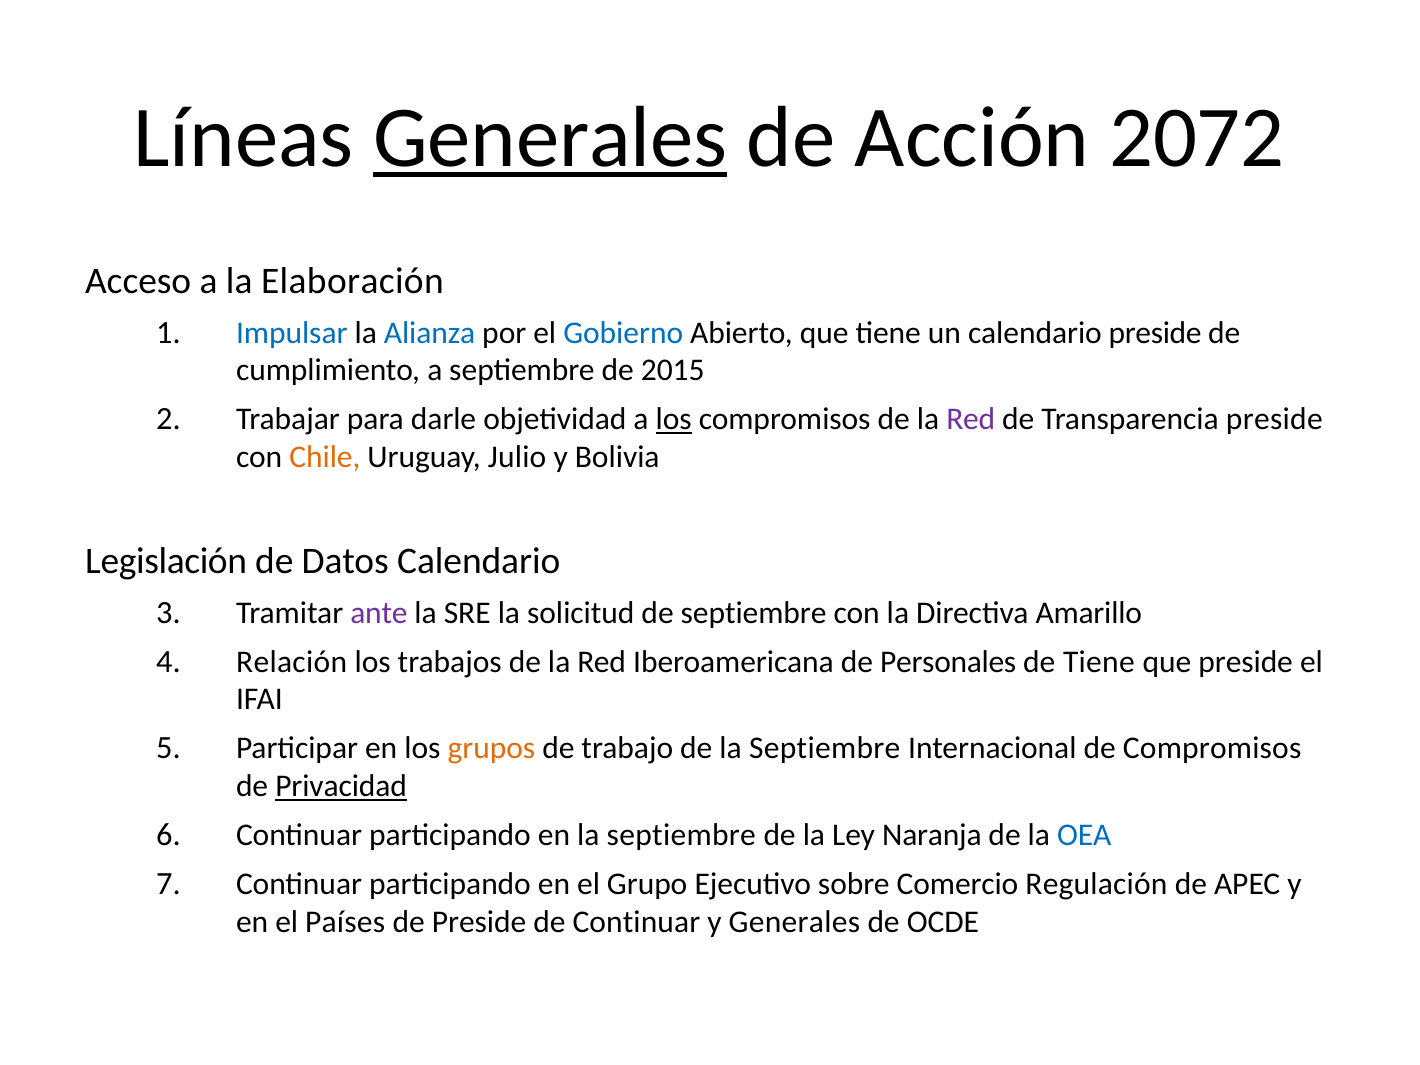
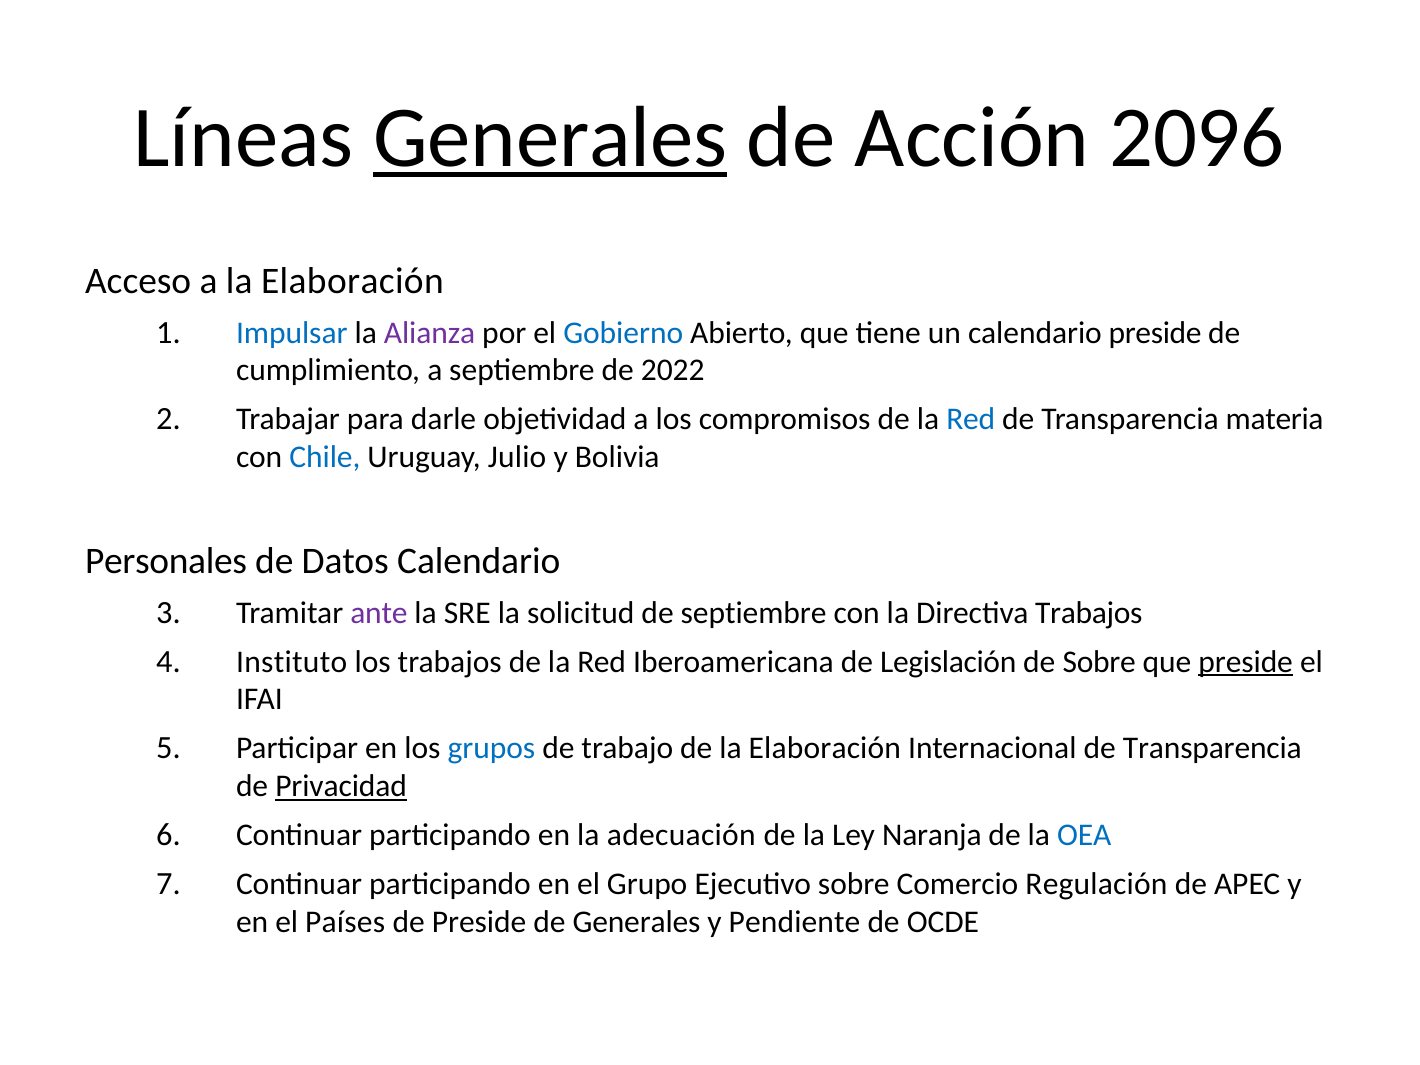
2072: 2072 -> 2096 (1197, 137)
Alianza colour: blue -> purple (430, 333)
2015: 2015 -> 2022 (673, 371)
los underline: present -> none (674, 420)
Red colour: purple -> blue (971, 420)
Transparencia preside: preside -> materia (1275, 420)
Chile colour: orange -> blue (325, 457)
Legislación: Legislación -> Personales (166, 561)
Directiva Amarillo: Amarillo -> Trabajos (1089, 613)
Relación: Relación -> Instituto (292, 662)
Personales: Personales -> Legislación (948, 662)
de Tiene: Tiene -> Sobre (1099, 662)
preside underline: none -> present (1246, 662)
grupos colour: orange -> blue (491, 748)
de la Septiembre: Septiembre -> Elaboración (825, 748)
Internacional de Compromisos: Compromisos -> Transparencia (1212, 748)
en la septiembre: septiembre -> adecuación (681, 835)
de Continuar: Continuar -> Generales (637, 922)
y Generales: Generales -> Pendiente (795, 922)
